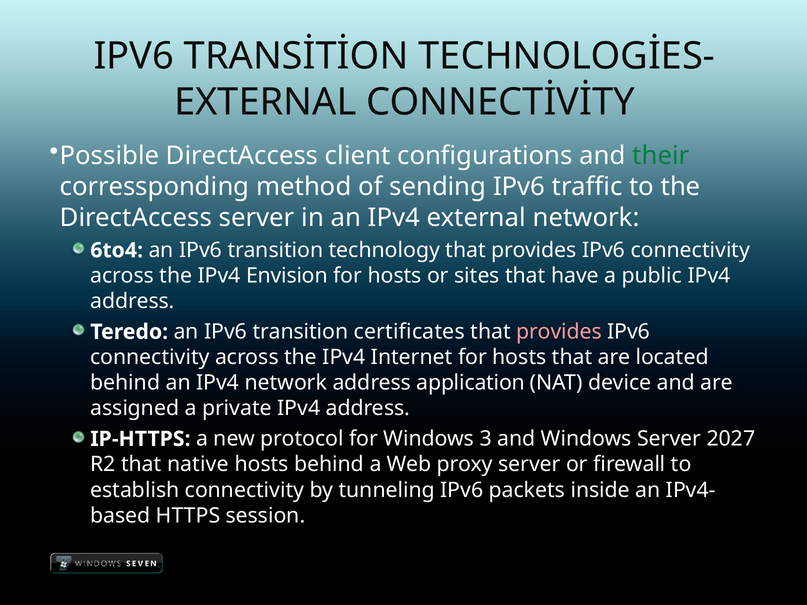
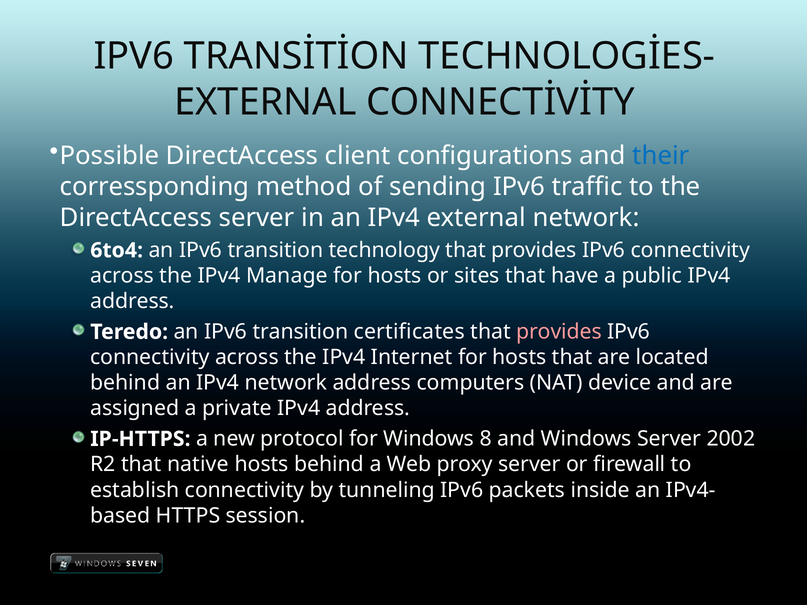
their colour: green -> blue (661, 156)
Envision: Envision -> Manage (287, 276)
application: application -> computers (471, 383)
3: 3 -> 8 (486, 439)
2027: 2027 -> 2002 (731, 439)
